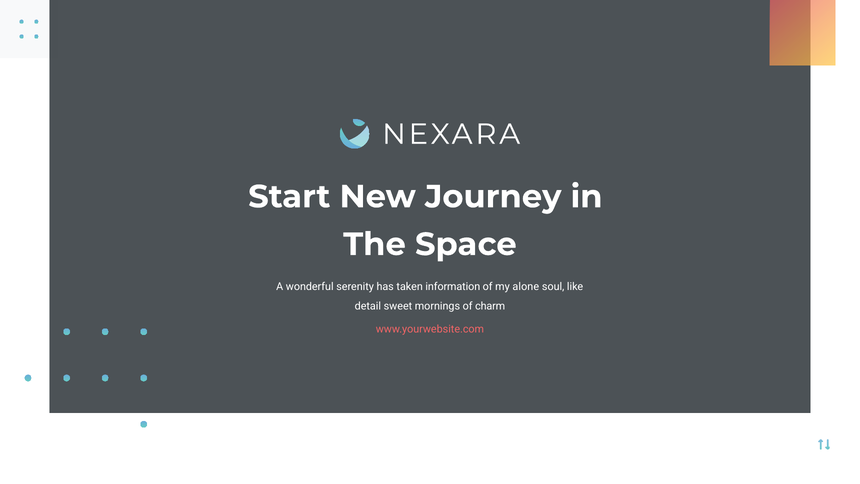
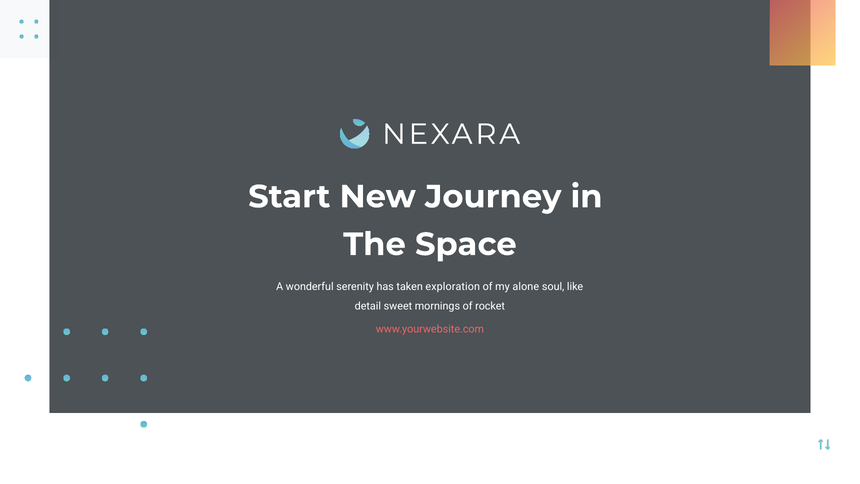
information: information -> exploration (453, 286)
charm: charm -> rocket (490, 306)
